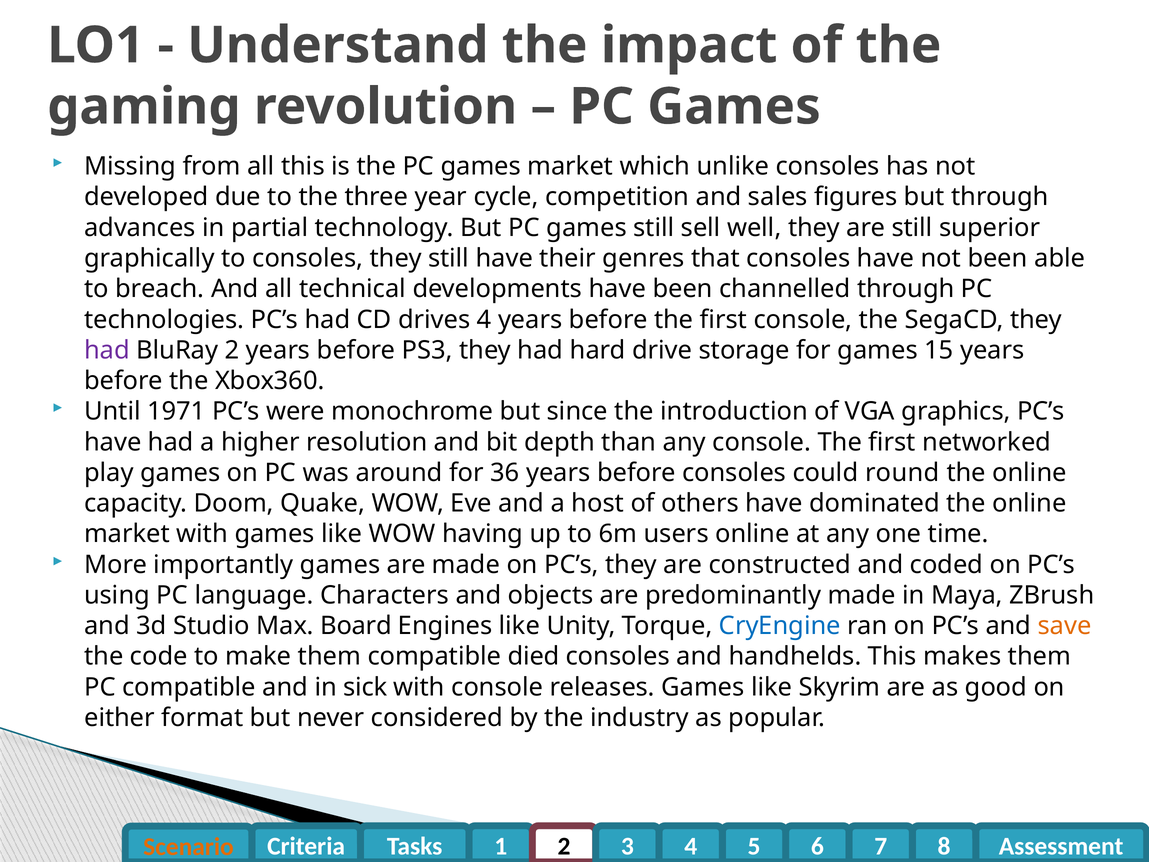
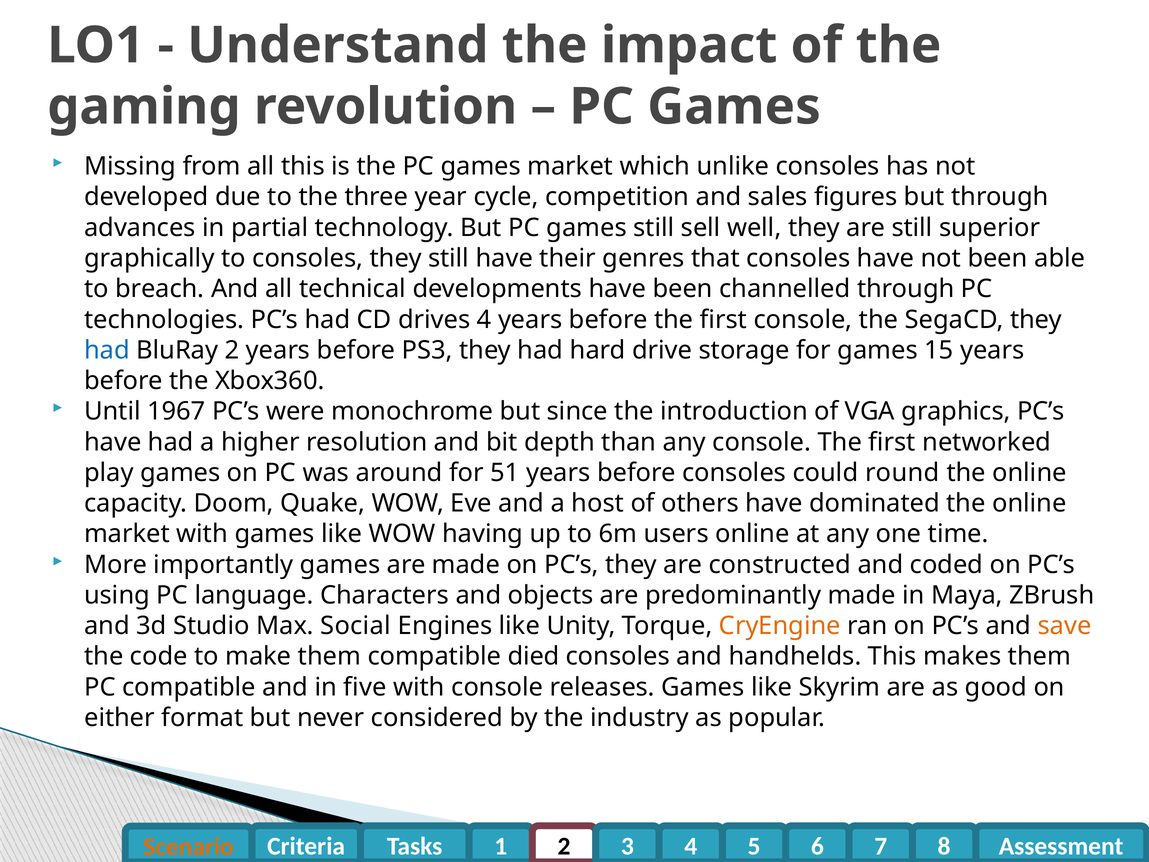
had colour: purple -> blue (107, 350)
1971: 1971 -> 1967 (176, 411)
36: 36 -> 51 (505, 473)
Board: Board -> Social (356, 626)
CryEngine colour: blue -> orange (780, 626)
sick: sick -> five (365, 687)
